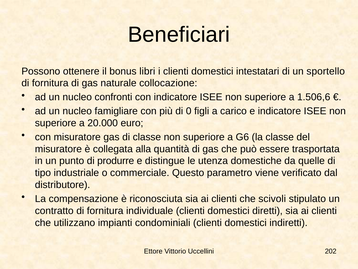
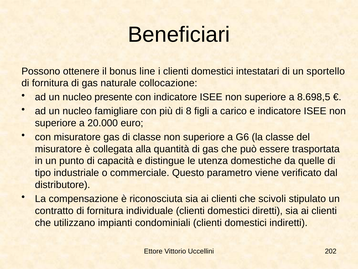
libri: libri -> line (147, 71)
confronti: confronti -> presente (113, 97)
1.506,6: 1.506,6 -> 8.698,5 (314, 97)
0: 0 -> 8 (189, 111)
produrre: produrre -> capacità (116, 161)
